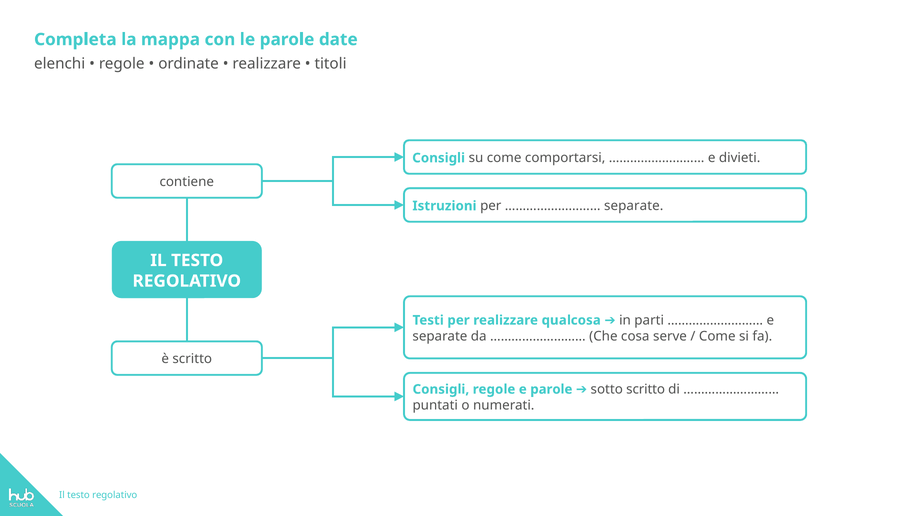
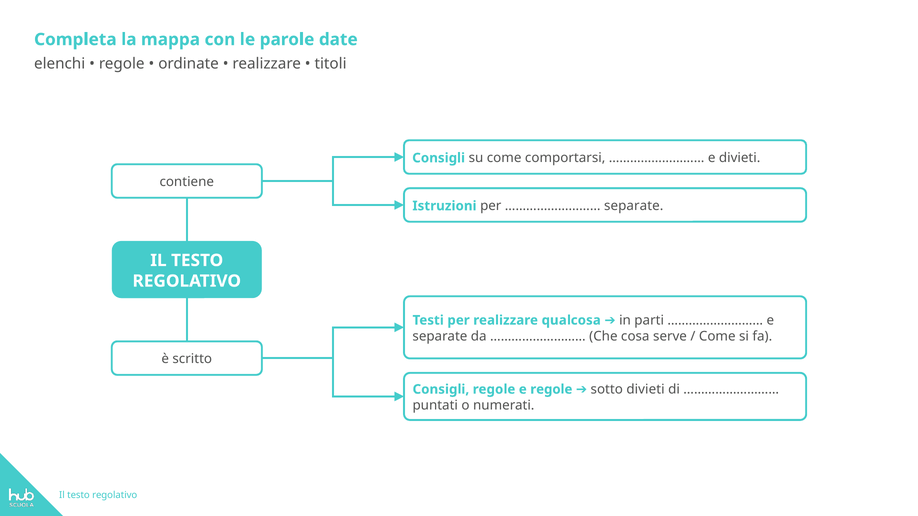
e parole: parole -> regole (551, 390)
sotto scritto: scritto -> divieti (646, 390)
